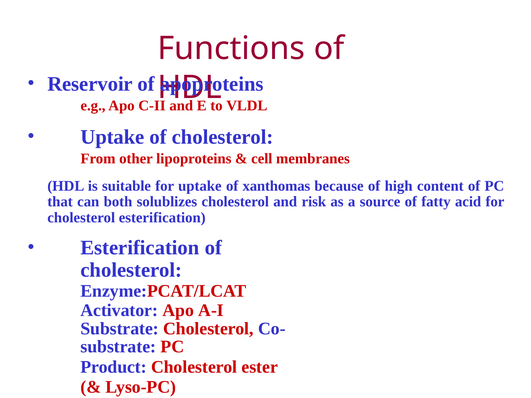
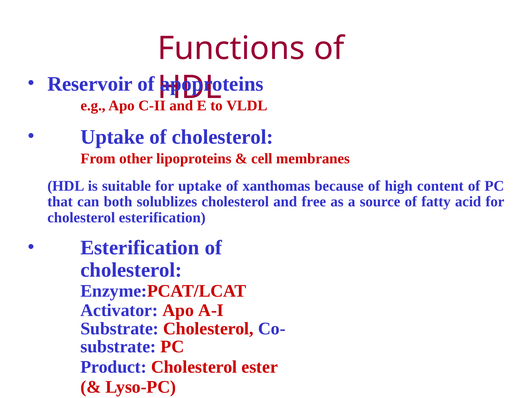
risk: risk -> free (314, 202)
